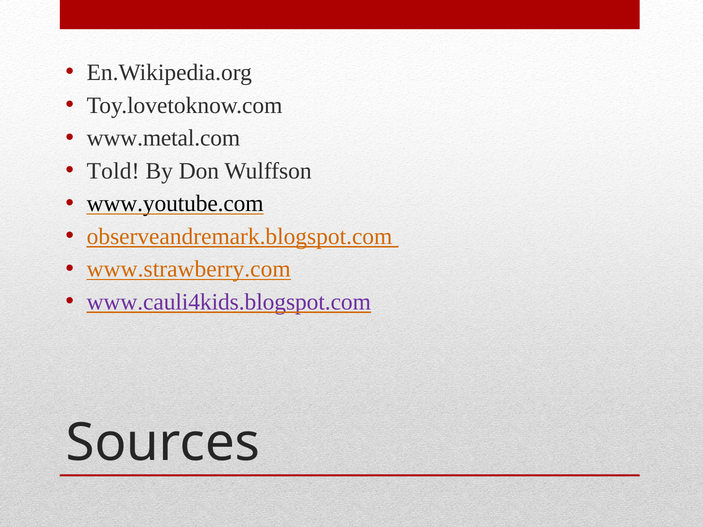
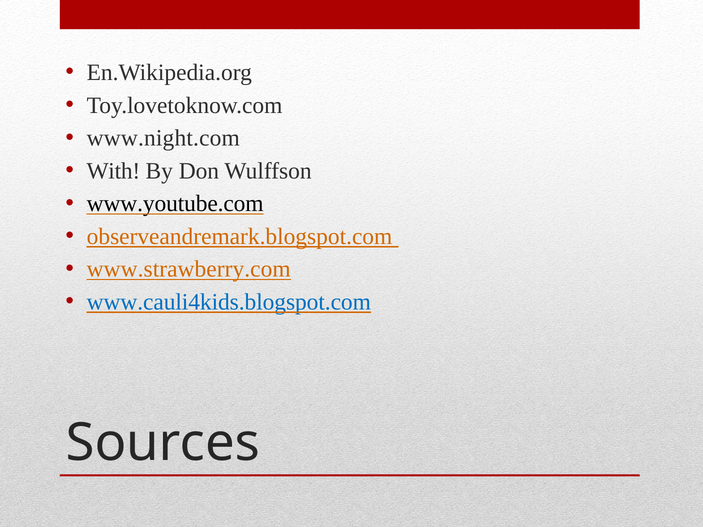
www.metal.com: www.metal.com -> www.night.com (163, 138)
Told: Told -> With (113, 171)
www.cauli4kids.blogspot.com colour: purple -> blue (229, 302)
